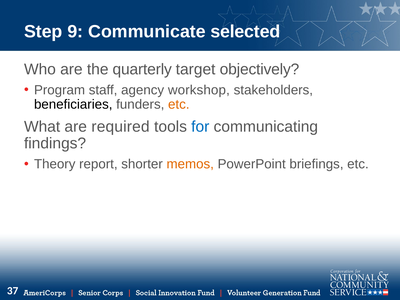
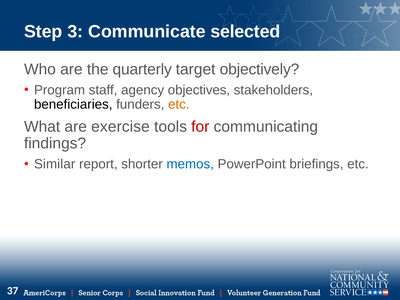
9: 9 -> 3 (75, 31)
workshop: workshop -> objectives (199, 90)
required: required -> exercise (121, 127)
for colour: blue -> red (200, 127)
Theory: Theory -> Similar (55, 164)
memos colour: orange -> blue (190, 164)
